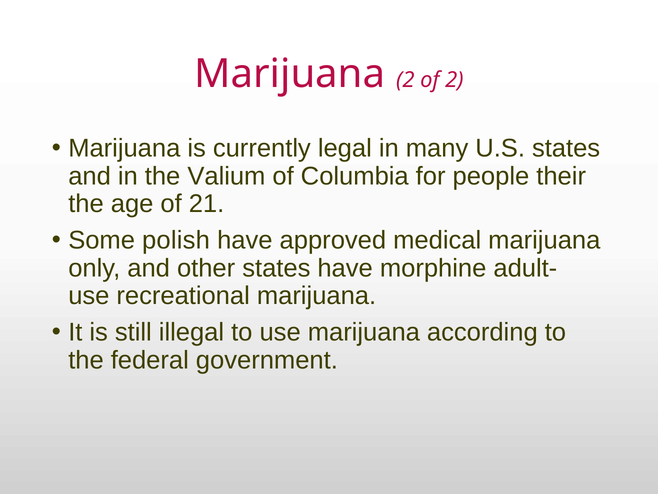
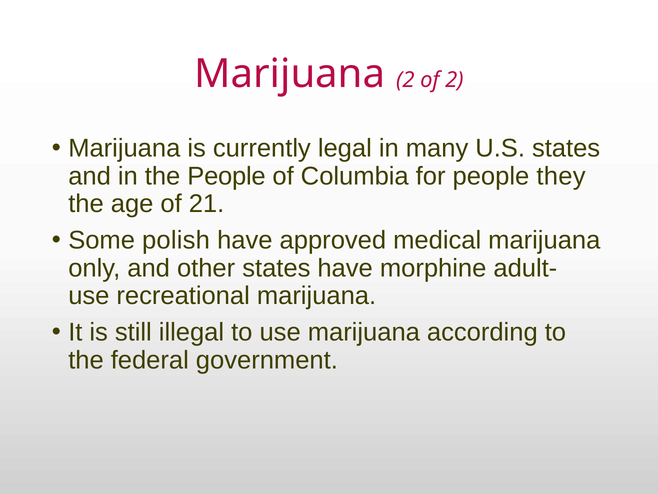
the Valium: Valium -> People (227, 176)
their: their -> they (561, 176)
